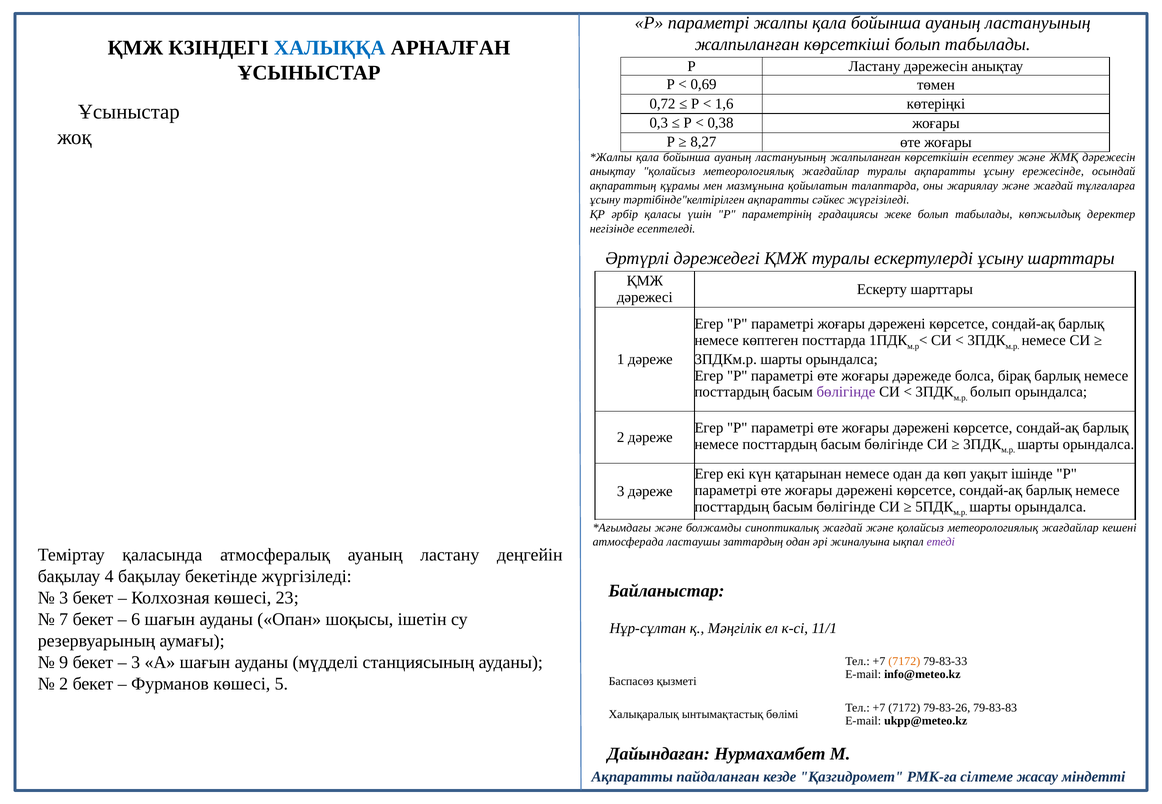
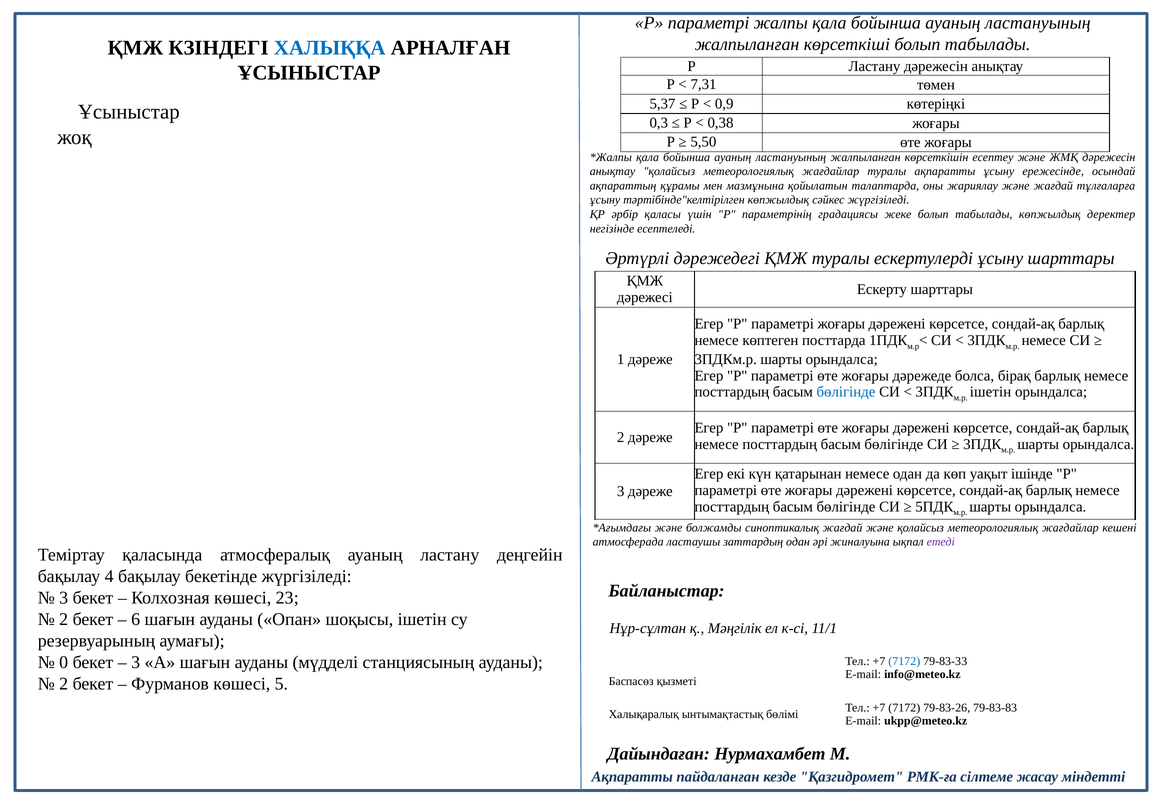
0,69: 0,69 -> 7,31 (704, 85)
0,72: 0,72 -> 5,37 (662, 104)
1,6: 1,6 -> 0,9 (724, 104)
8,27: 8,27 -> 5,50 (703, 142)
тәртібінде"келтірілген ақпаратты: ақпаратты -> көпжылдық (778, 200)
бөлігінде colour: purple -> blue (846, 392)
болып: болып -> ішетін (991, 392)
7: 7 -> 2 (64, 620)
9: 9 -> 0 (64, 663)
7172 colour: orange -> blue (904, 662)
